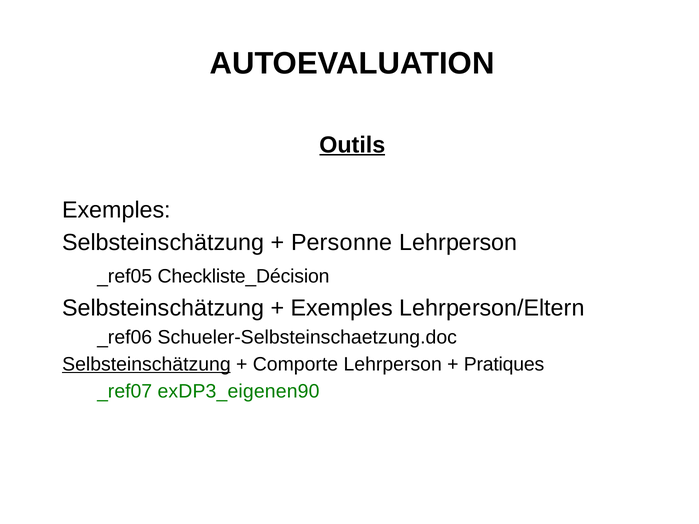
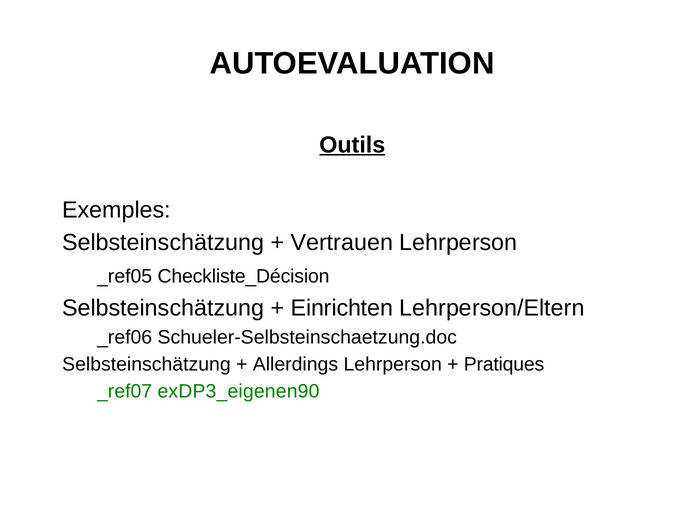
Personne: Personne -> Vertrauen (342, 243)
Exemples: Exemples -> Einrichten (342, 308)
Selbsteinschätzung underline: present -> none (146, 364)
Comporte: Comporte -> Allerdings (295, 364)
